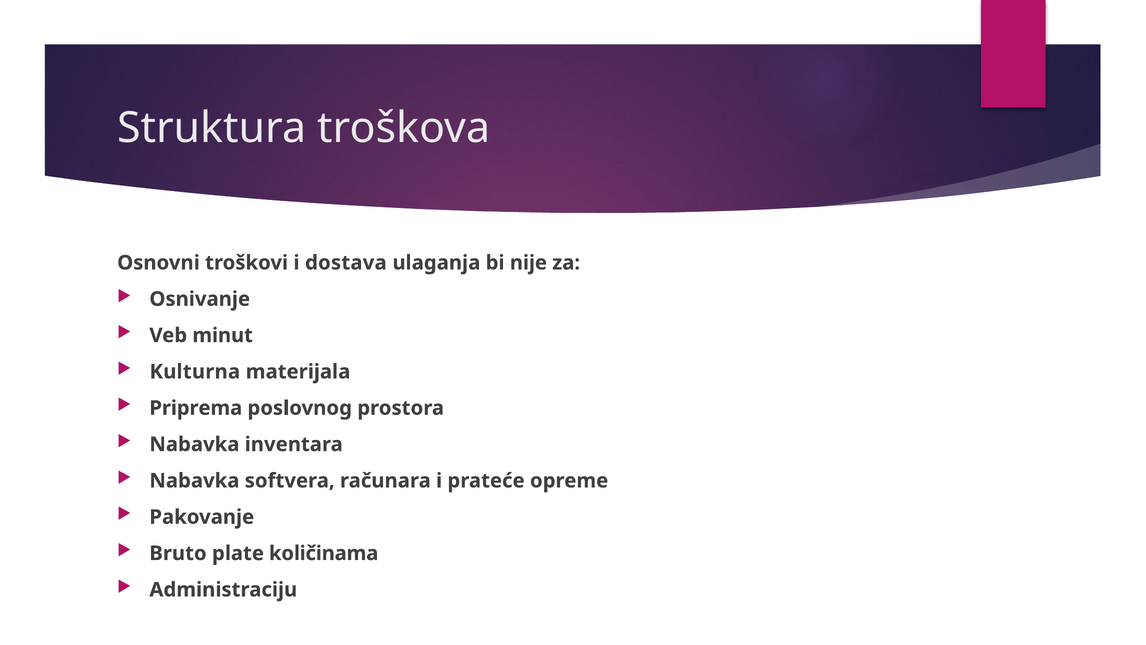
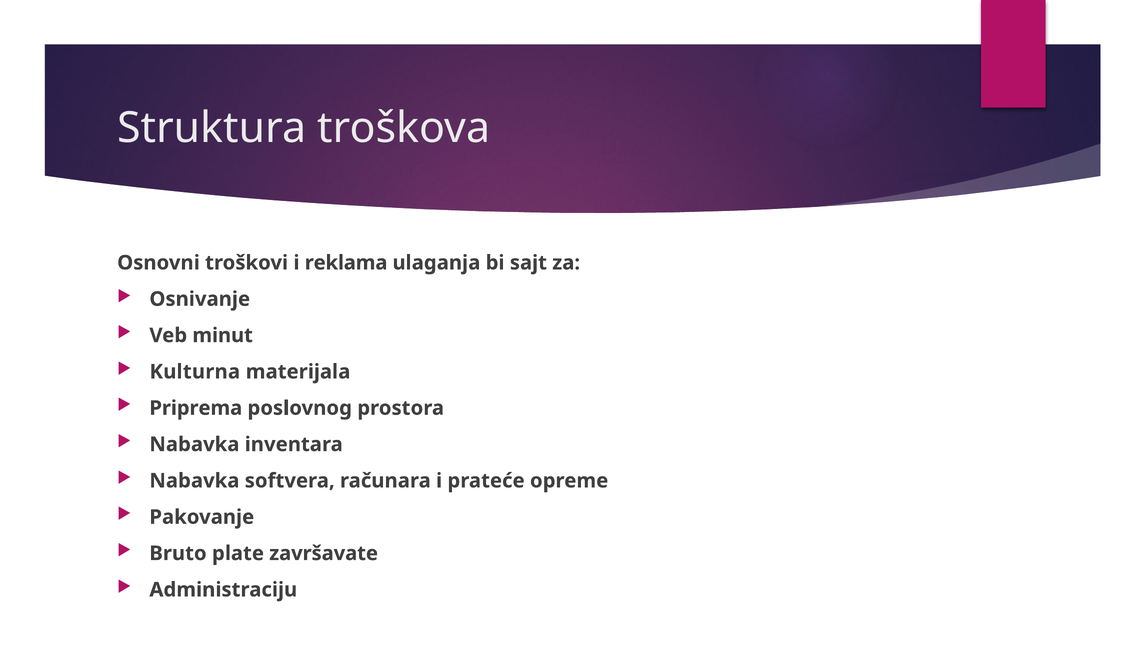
dostava: dostava -> reklama (346, 263)
nije: nije -> sajt (528, 263)
količinama: količinama -> završavate (324, 553)
